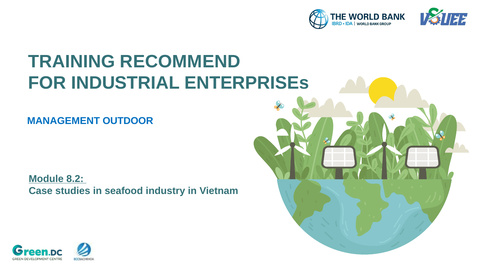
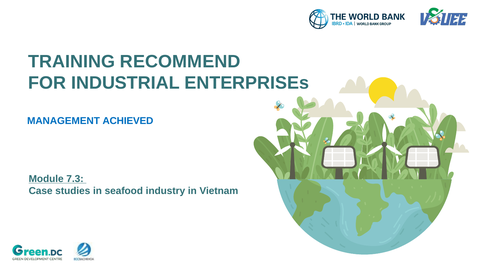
OUTDOOR: OUTDOOR -> ACHIEVED (128, 121)
8.2: 8.2 -> 7.3 (75, 179)
